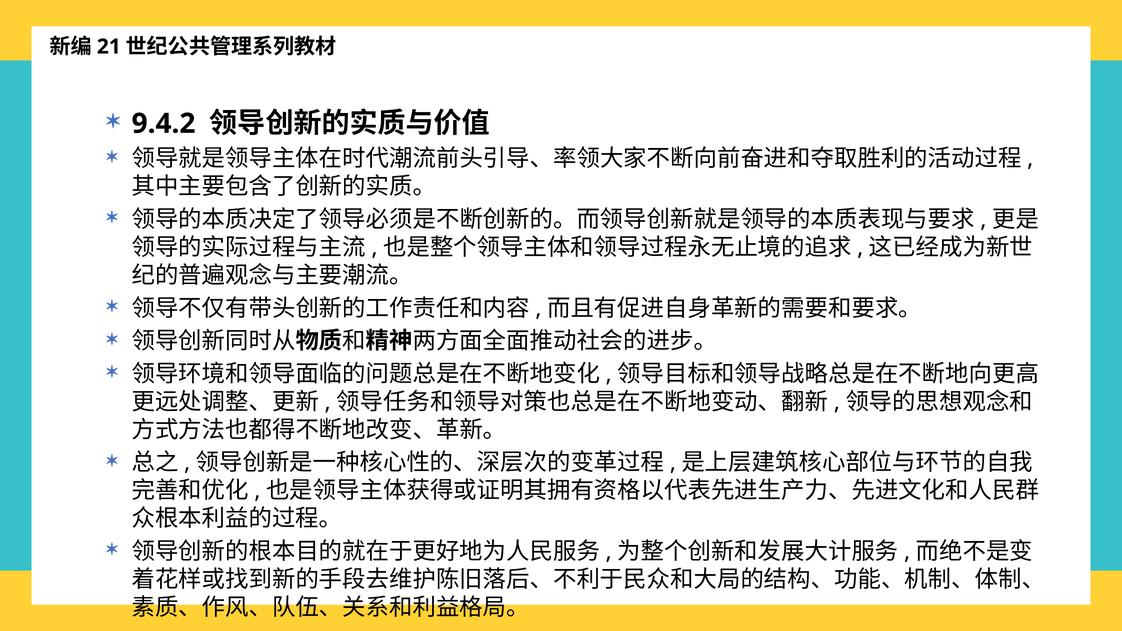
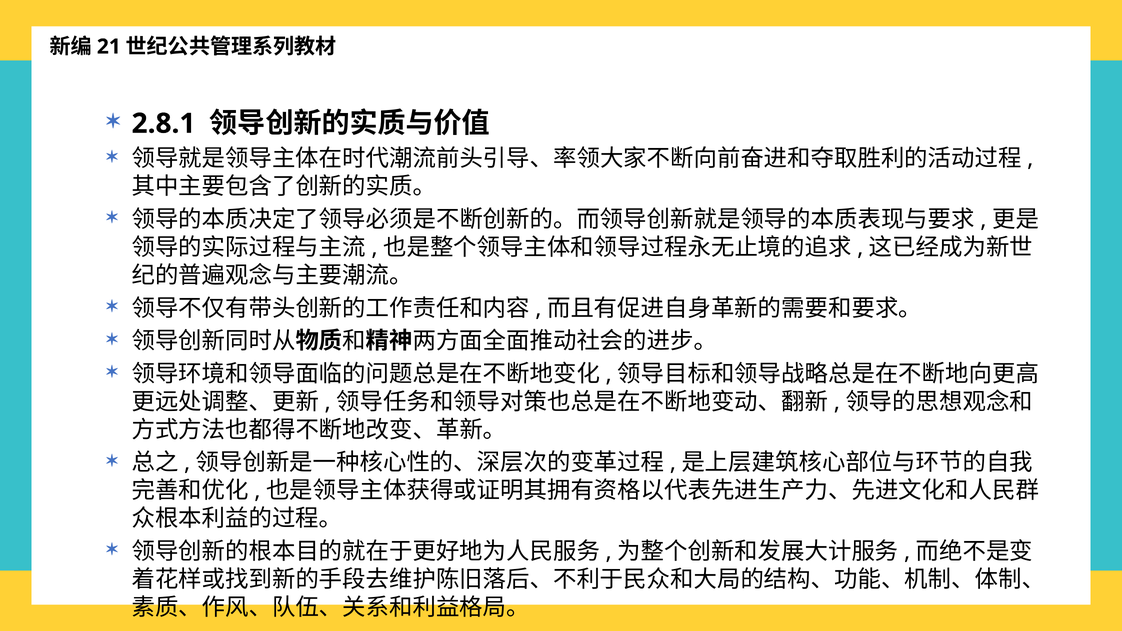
9.4.2: 9.4.2 -> 2.8.1 (164, 124)
